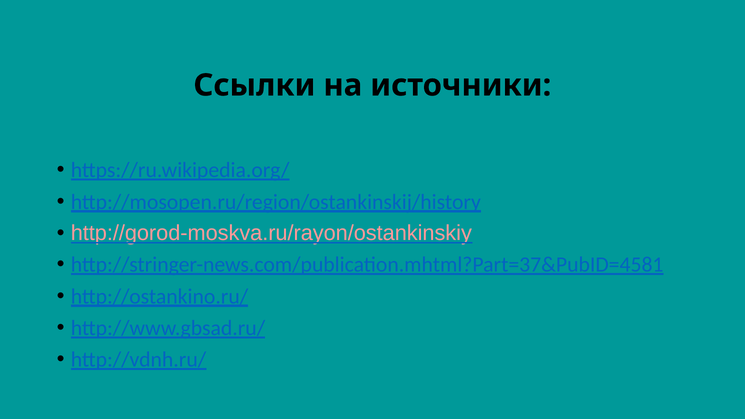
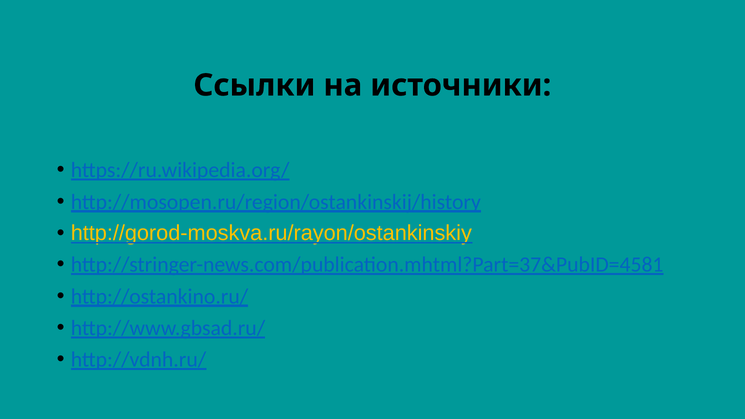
http://gorod-moskva.ru/rayon/ostankinskiy colour: pink -> yellow (271, 233)
